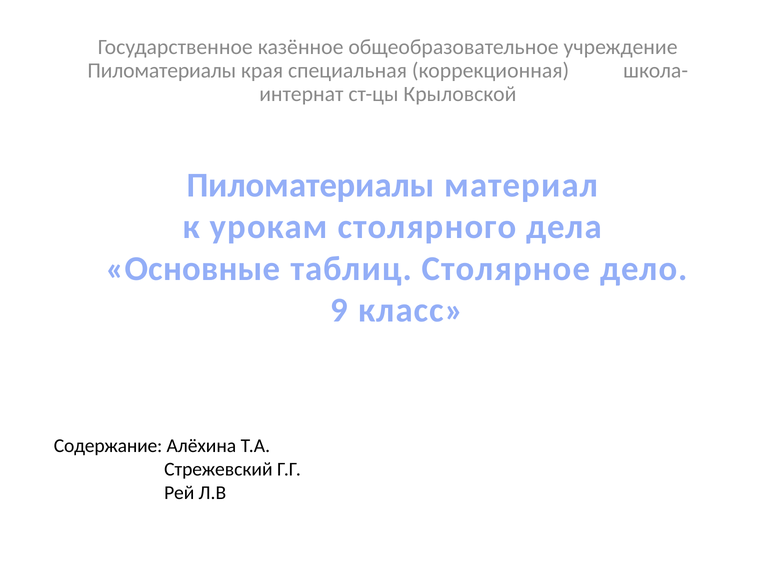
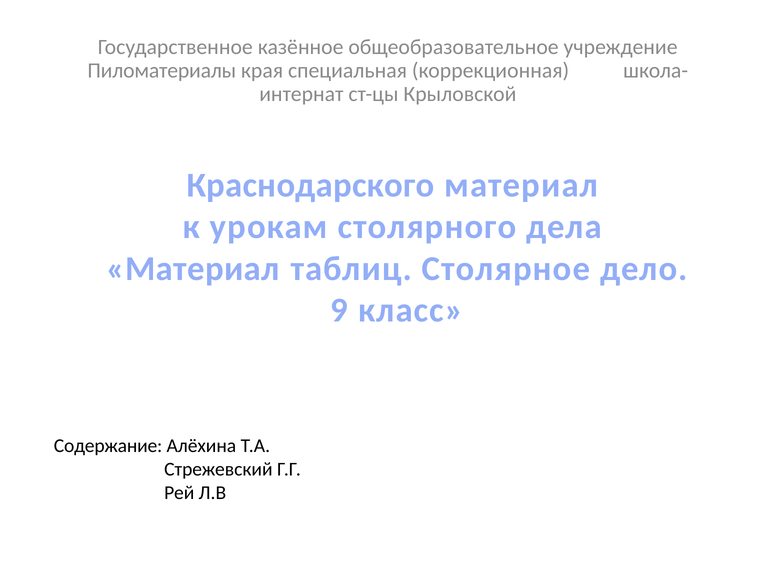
Пиломатериалы: Пиломатериалы -> Краснодарского (310, 185)
Основные: Основные -> Материал (193, 268)
